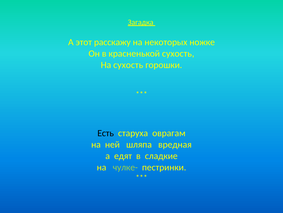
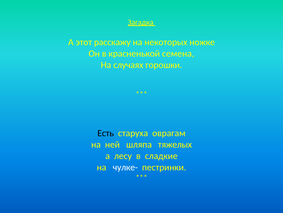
красненькой сухость: сухость -> семена (178, 53)
На сухость: сухость -> случаях (128, 65)
вредная: вредная -> тяжелых (175, 144)
едят: едят -> лесу (123, 155)
чулке- colour: light green -> white (125, 167)
